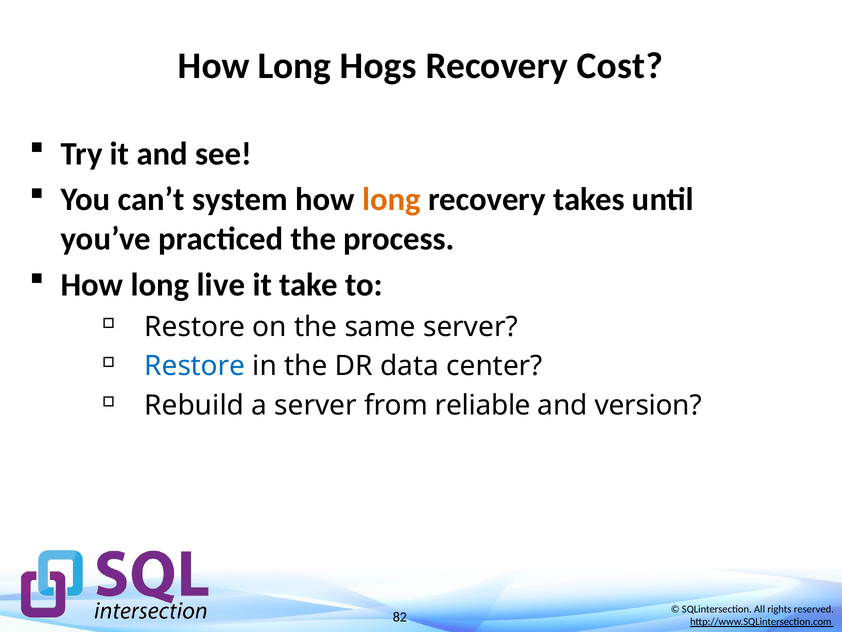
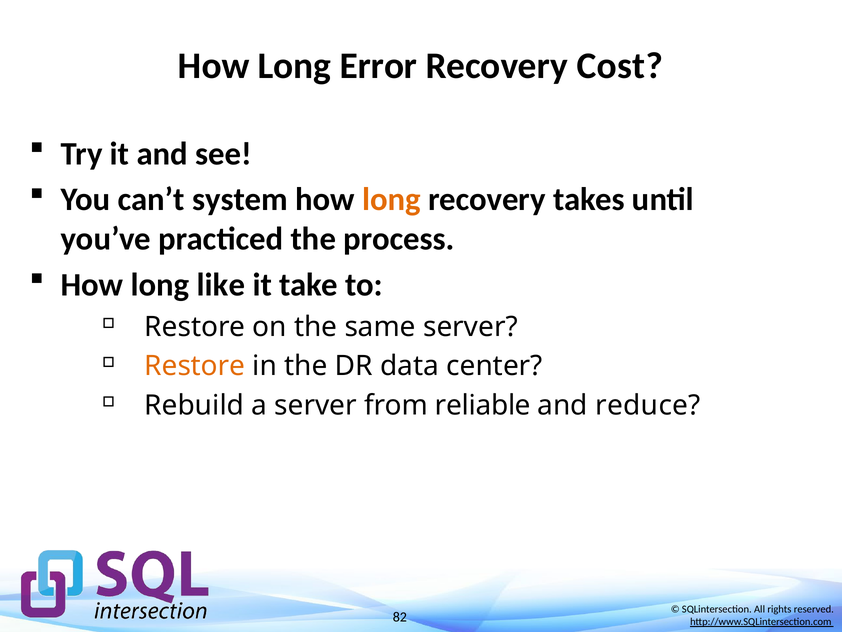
Hogs: Hogs -> Error (378, 66)
live: live -> like (221, 285)
Restore colour: blue -> orange (195, 366)
version: version -> reduce (648, 405)
